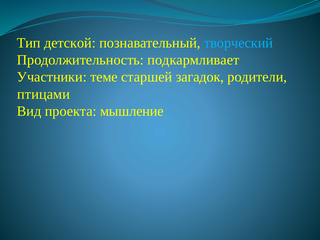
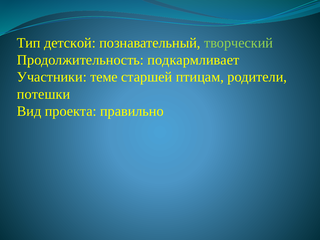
творческий colour: light blue -> light green (239, 43)
загадок: загадок -> птицам (200, 77)
птицами: птицами -> потешки (44, 94)
мышление: мышление -> правильно (132, 111)
